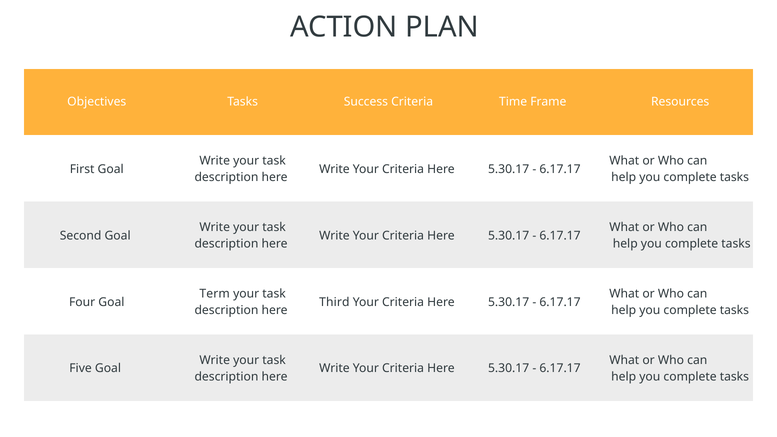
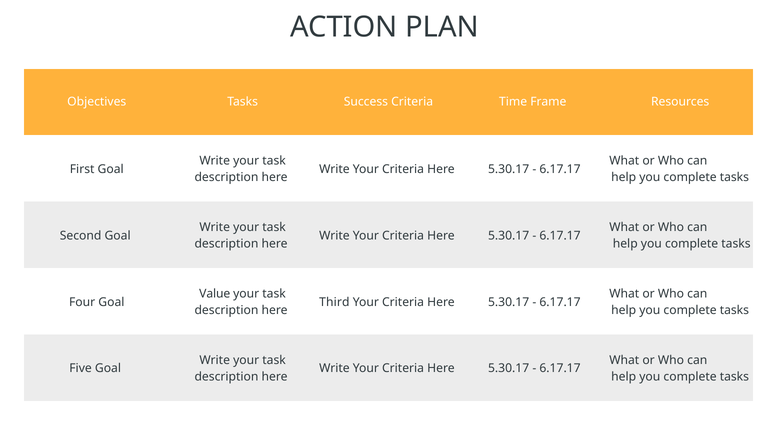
Term: Term -> Value (215, 294)
